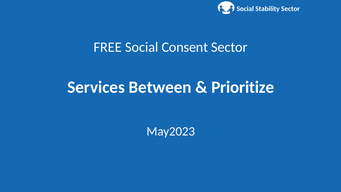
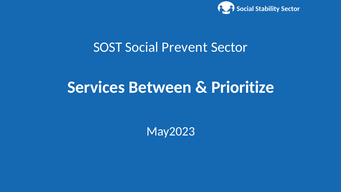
FREE: FREE -> SOST (108, 47)
Consent: Consent -> Prevent (185, 47)
